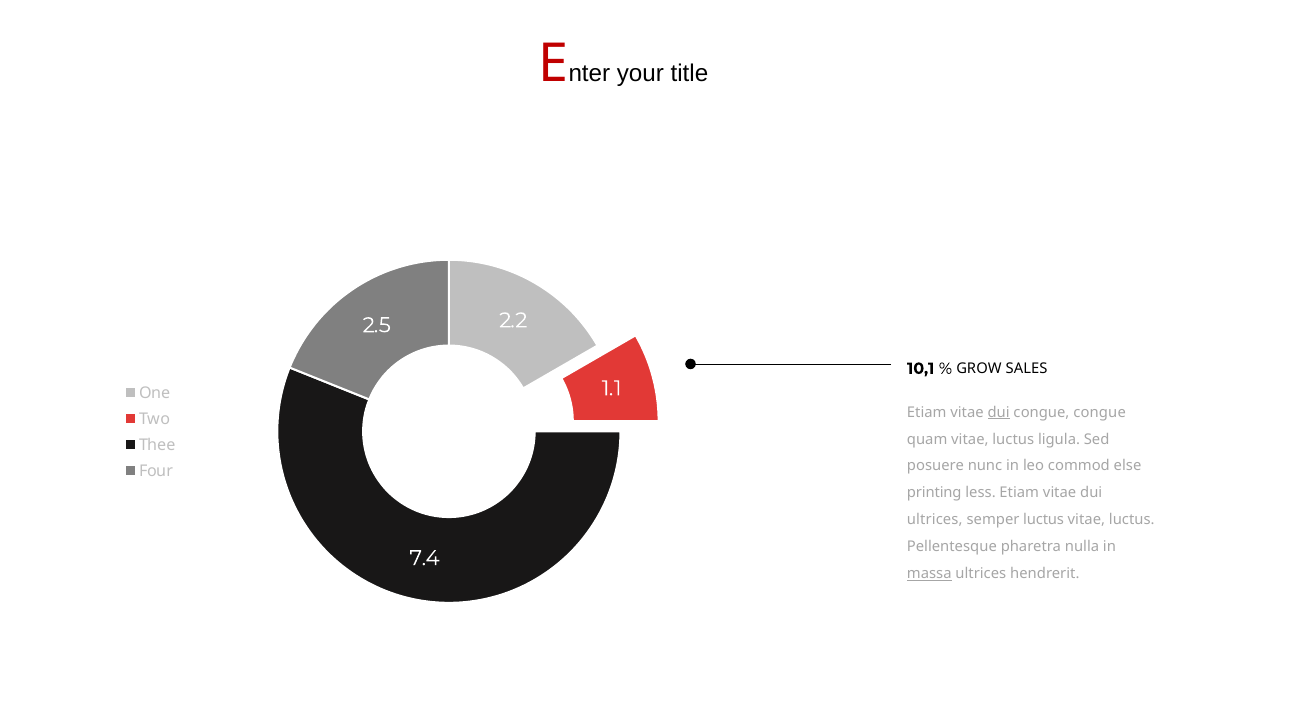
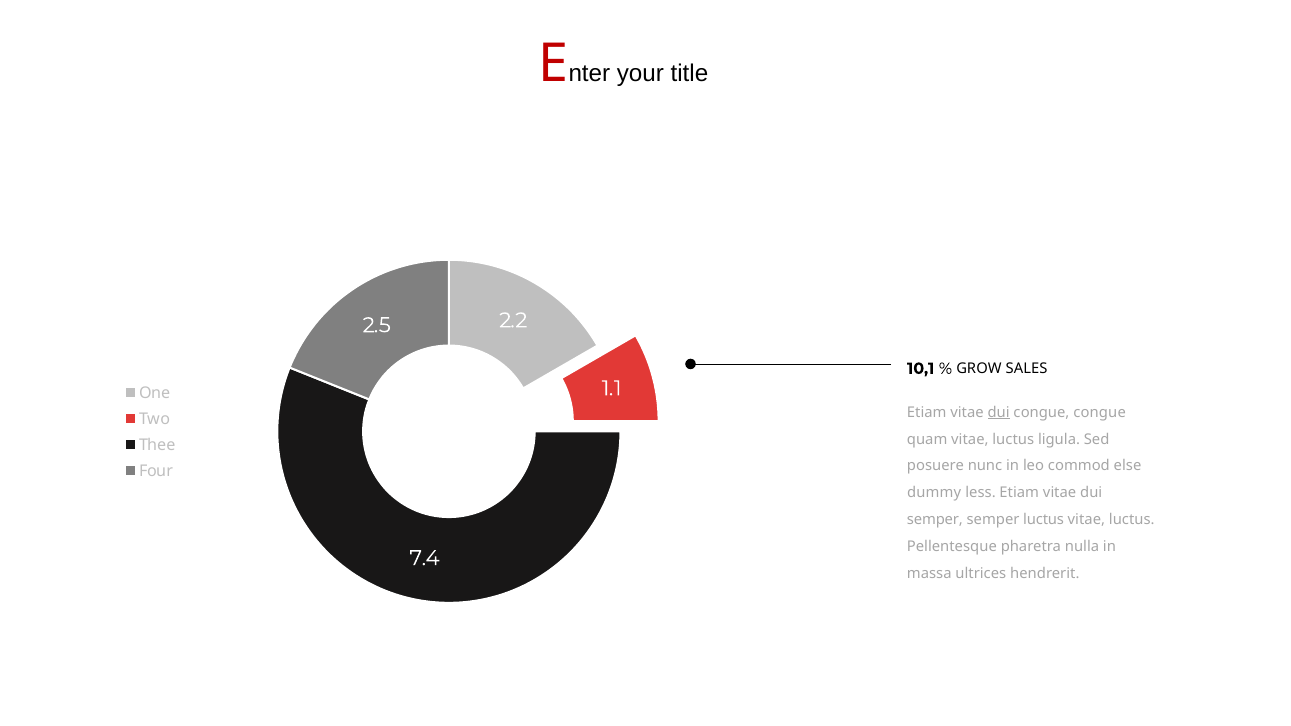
printing: printing -> dummy (934, 493)
ultrices: ultrices -> semper (935, 520)
massa underline: present -> none (929, 574)
